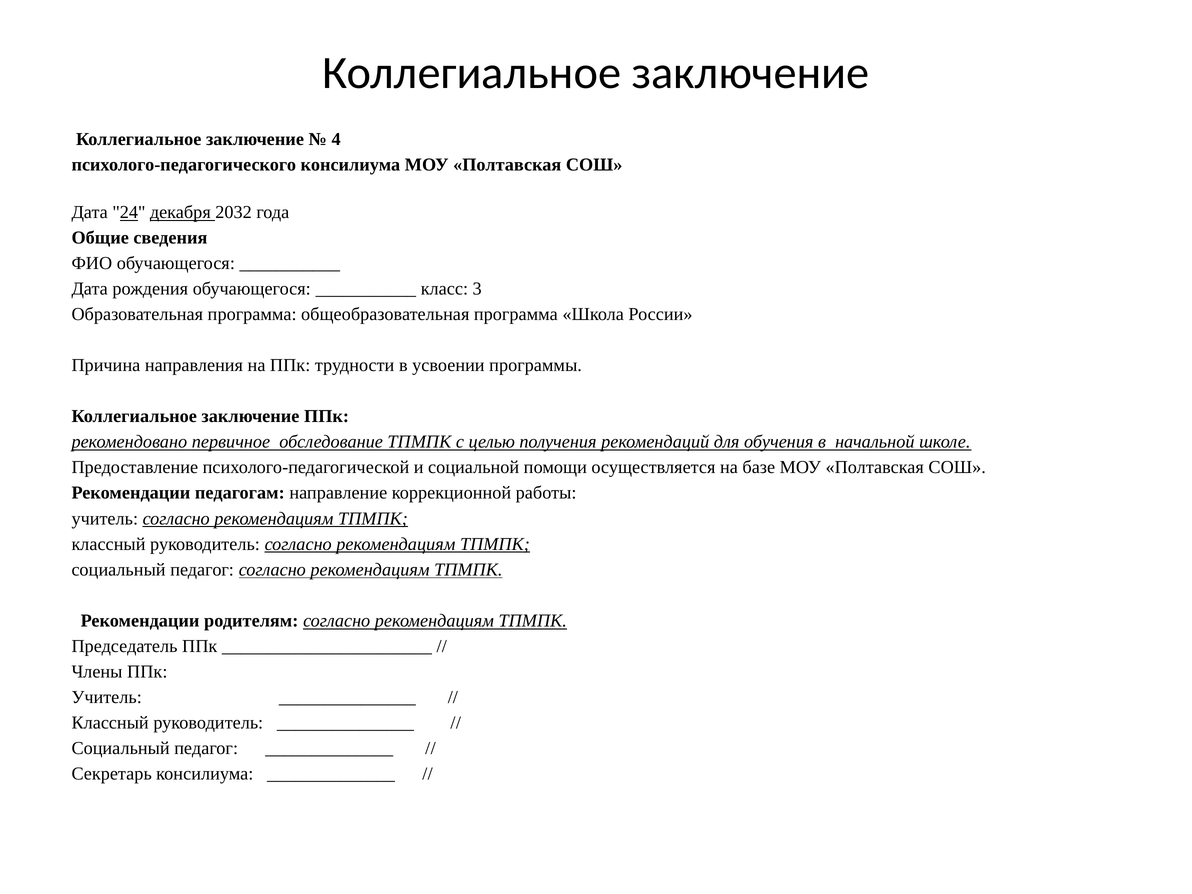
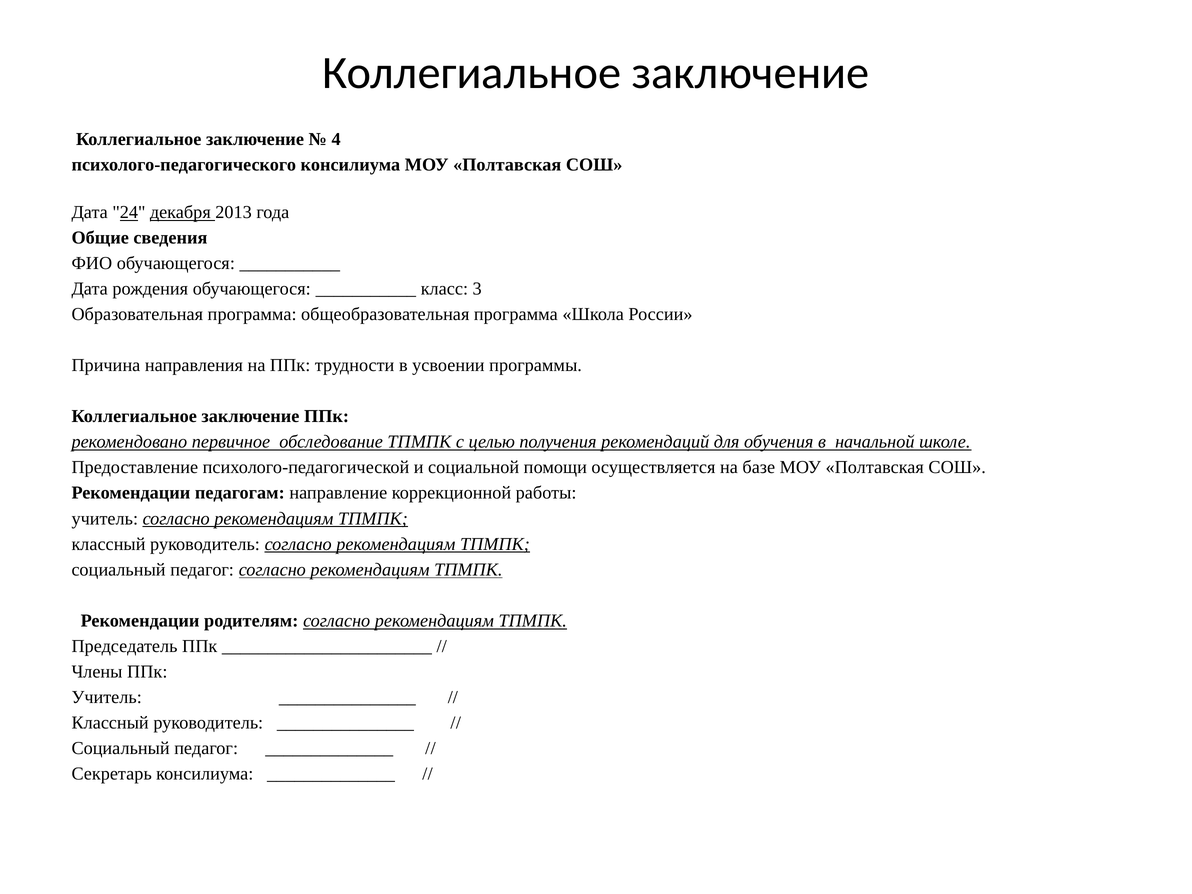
2032: 2032 -> 2013 (234, 212)
